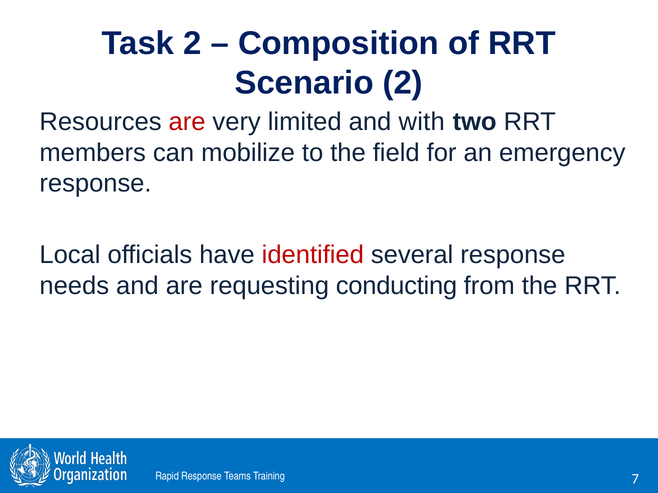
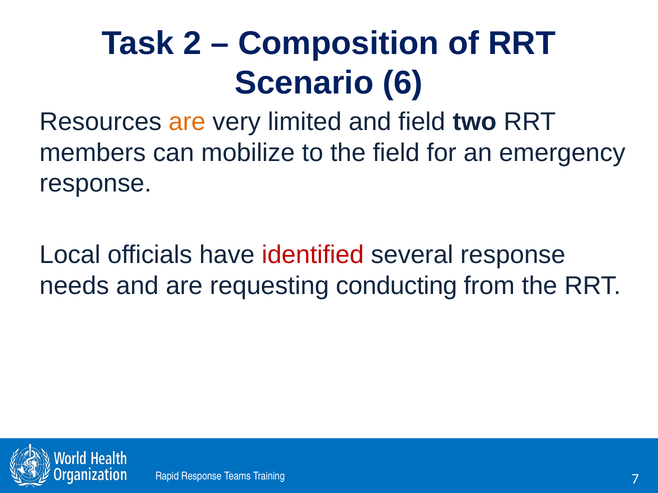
Scenario 2: 2 -> 6 (403, 83)
are colour: red -> orange (187, 122)
and with: with -> field (422, 122)
